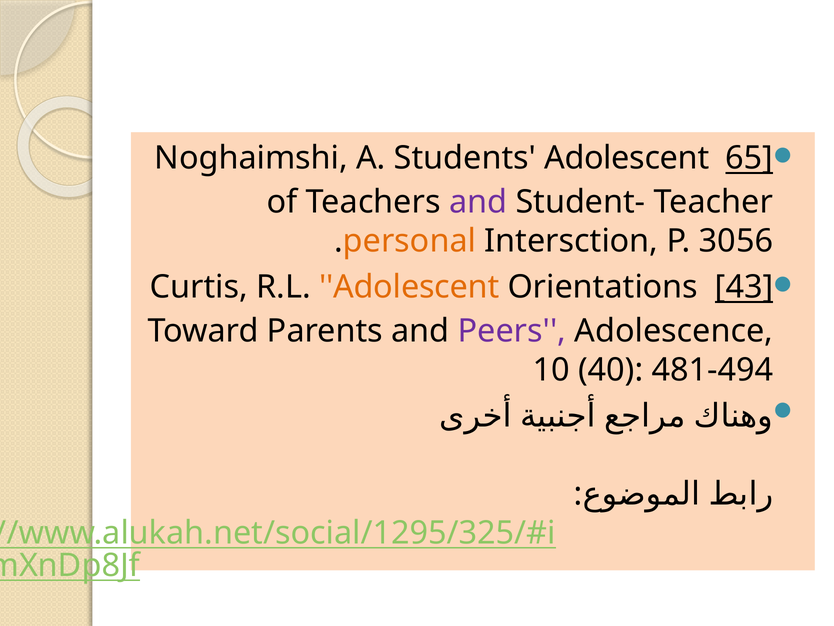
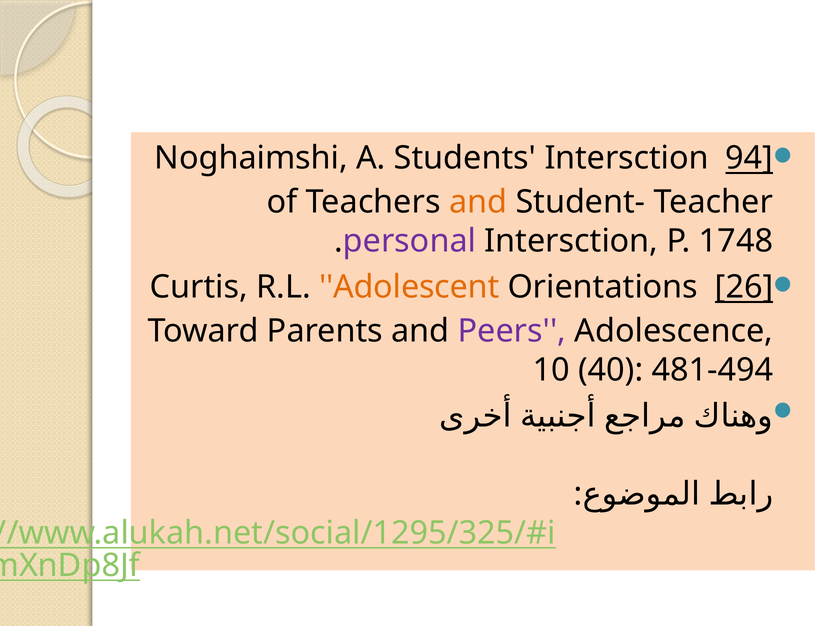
Students Adolescent: Adolescent -> Intersction (627, 158)
65: 65 -> 94 (749, 158)
and colour: purple -> orange (478, 202)
personal colour: orange -> purple (410, 241)
3056: 3056 -> 1748 (736, 241)
43: 43 -> 26 (744, 287)
